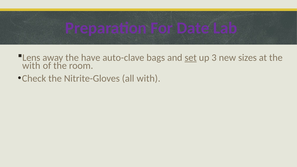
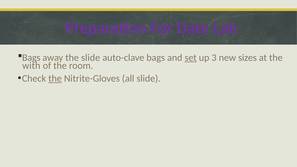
Lens: Lens -> Bags (31, 58)
the have: have -> slide (91, 58)
the underline: none -> present (55, 78)
all with: with -> slide (149, 78)
